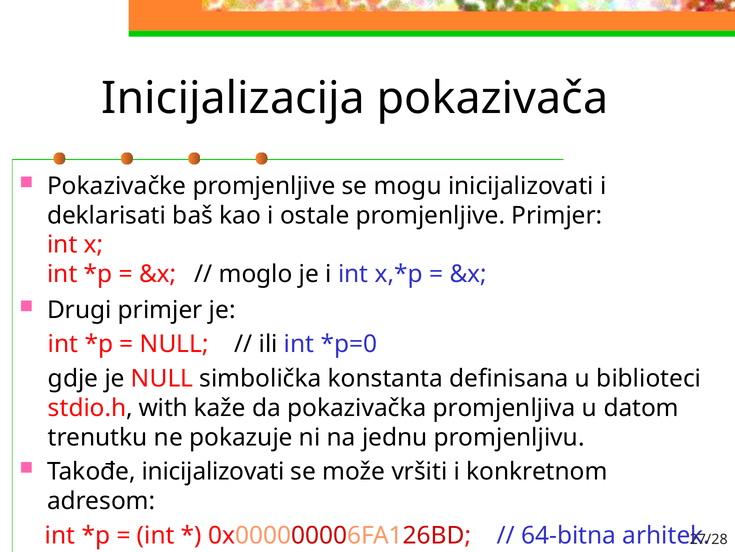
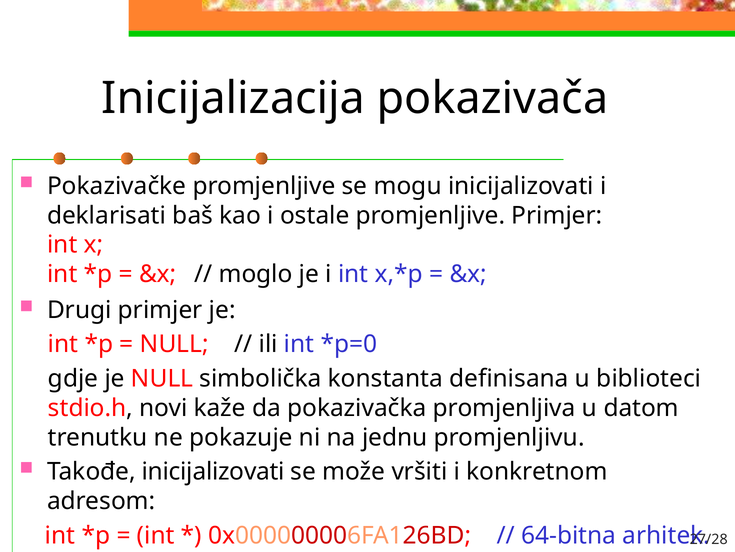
with: with -> novi (163, 407)
